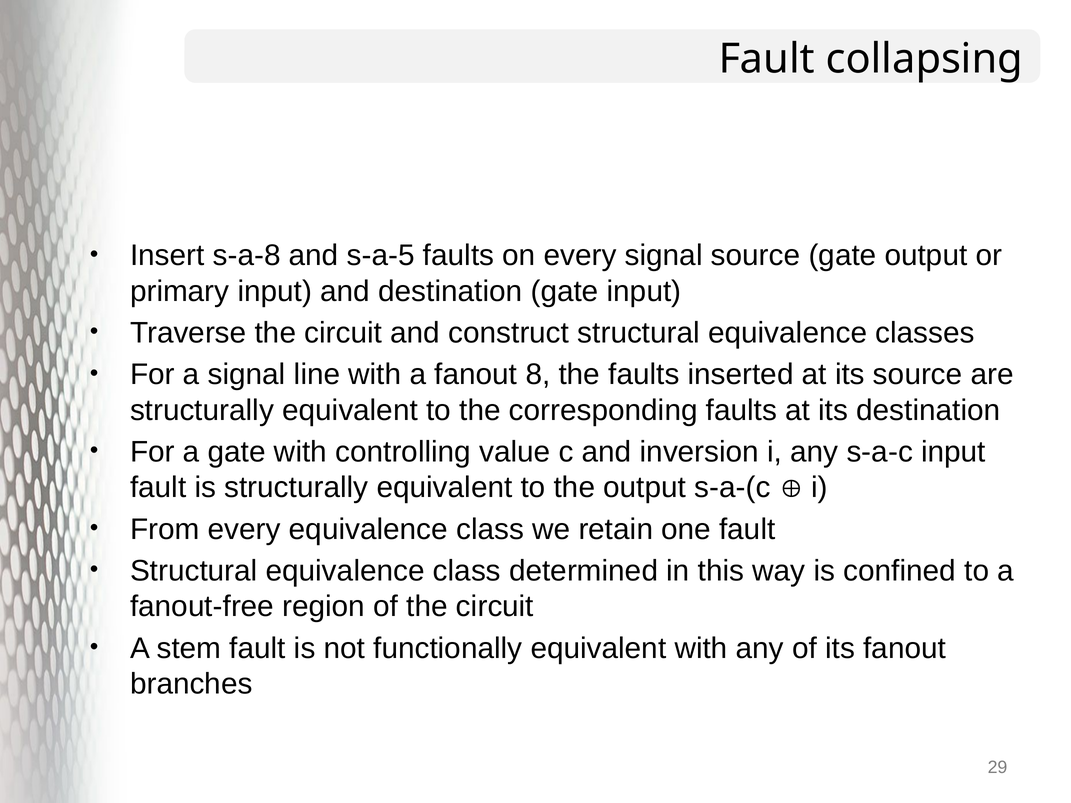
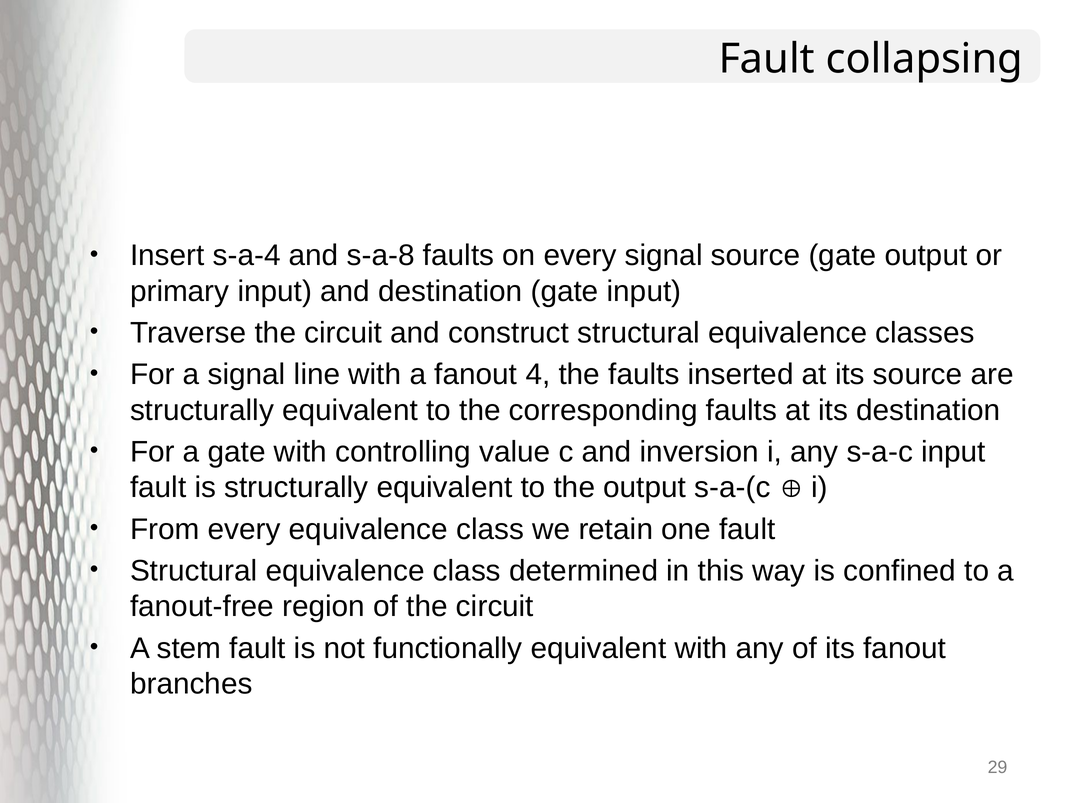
s-a-8: s-a-8 -> s-a-4 (247, 256)
s-a-5: s-a-5 -> s-a-8 (381, 256)
8: 8 -> 4 (538, 375)
